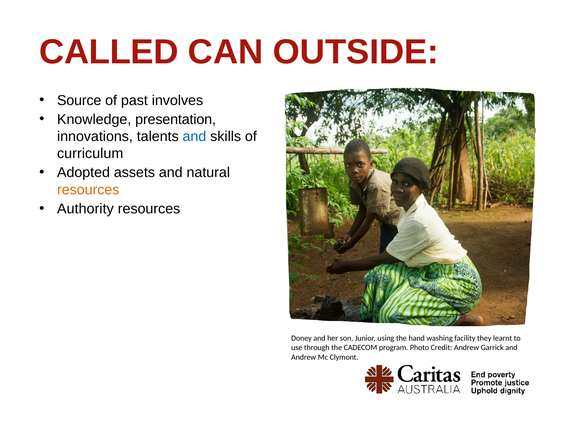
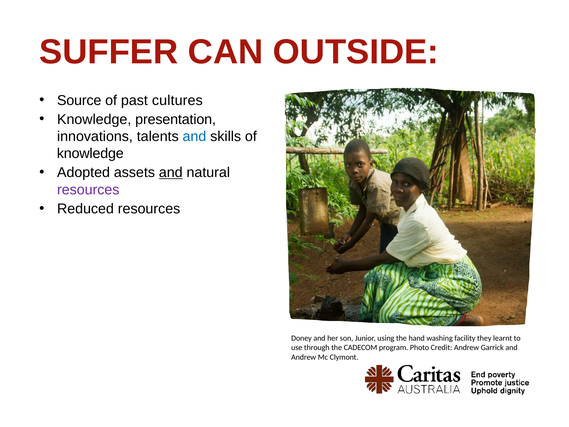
CALLED: CALLED -> SUFFER (109, 52)
involves: involves -> cultures (177, 100)
curriculum: curriculum -> knowledge (90, 153)
and underline: none -> present (171, 173)
resources colour: orange -> purple (88, 190)
Authority: Authority -> Reduced (85, 209)
